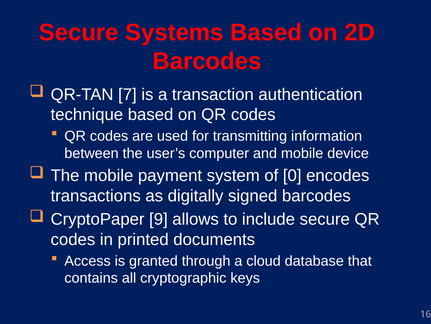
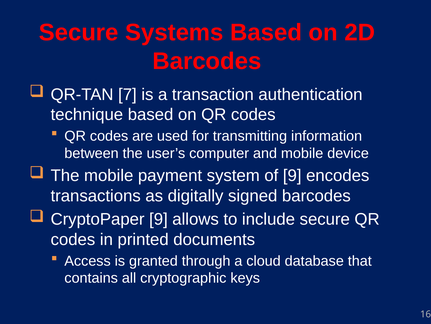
of 0: 0 -> 9 (292, 175)
